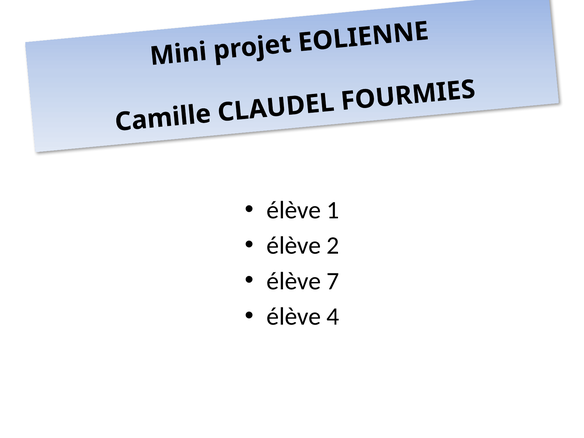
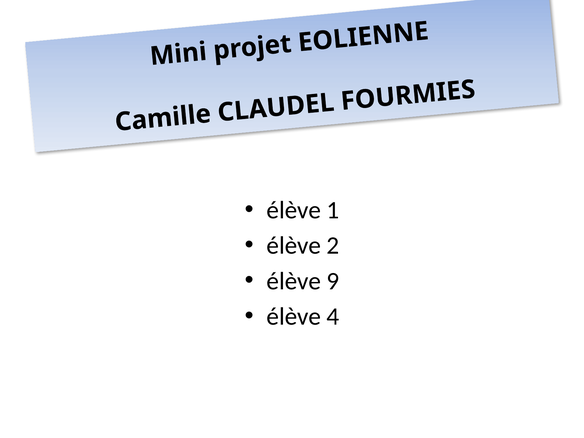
7: 7 -> 9 (333, 281)
